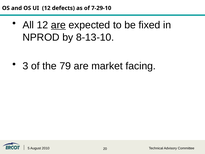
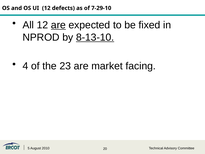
8-13-10 underline: none -> present (95, 37)
3: 3 -> 4 (25, 66)
79: 79 -> 23 (65, 66)
